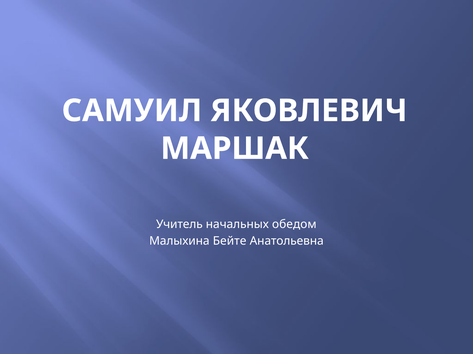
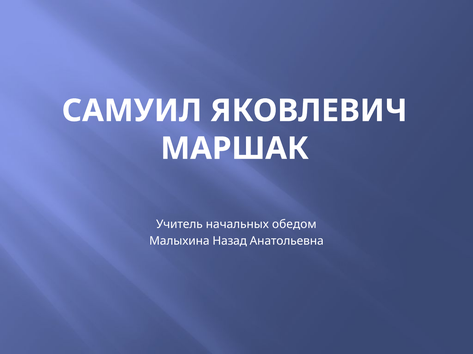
Бейте: Бейте -> Назад (230, 241)
